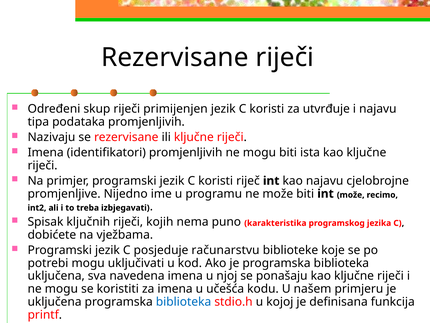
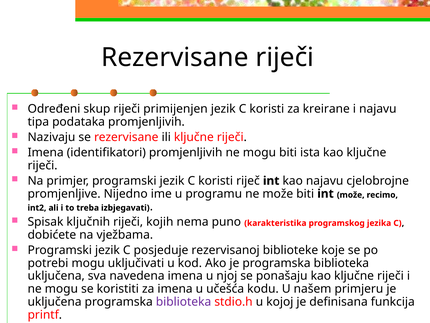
utvrđuje: utvrđuje -> kreirane (326, 109)
računarstvu: računarstvu -> rezervisanoj (226, 250)
biblioteka colour: blue -> purple (184, 301)
